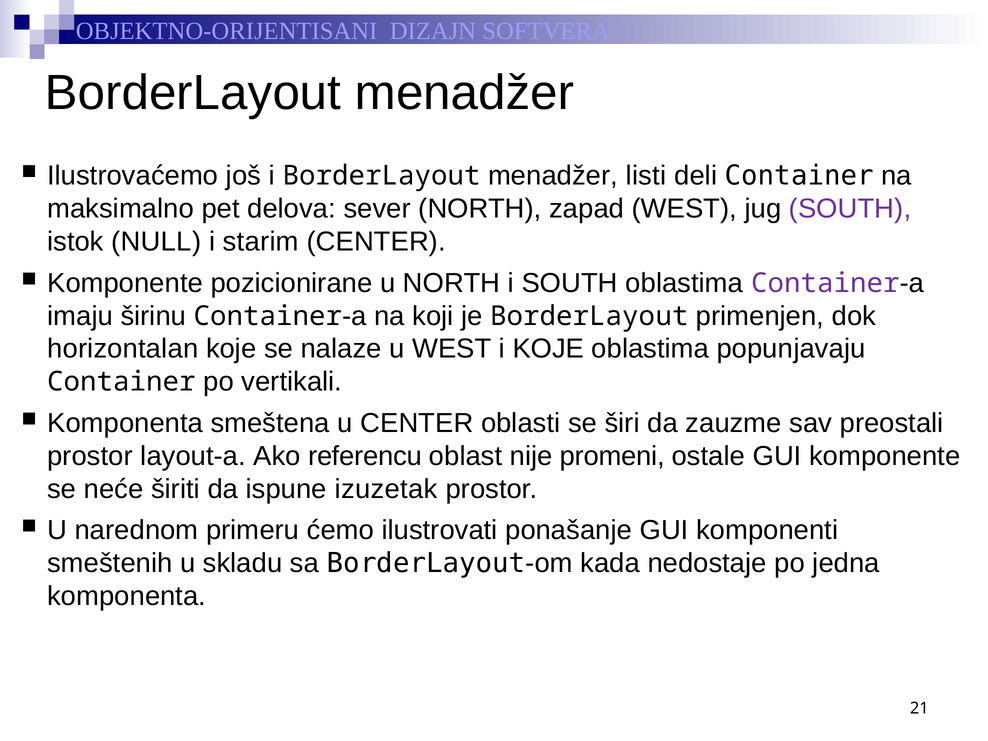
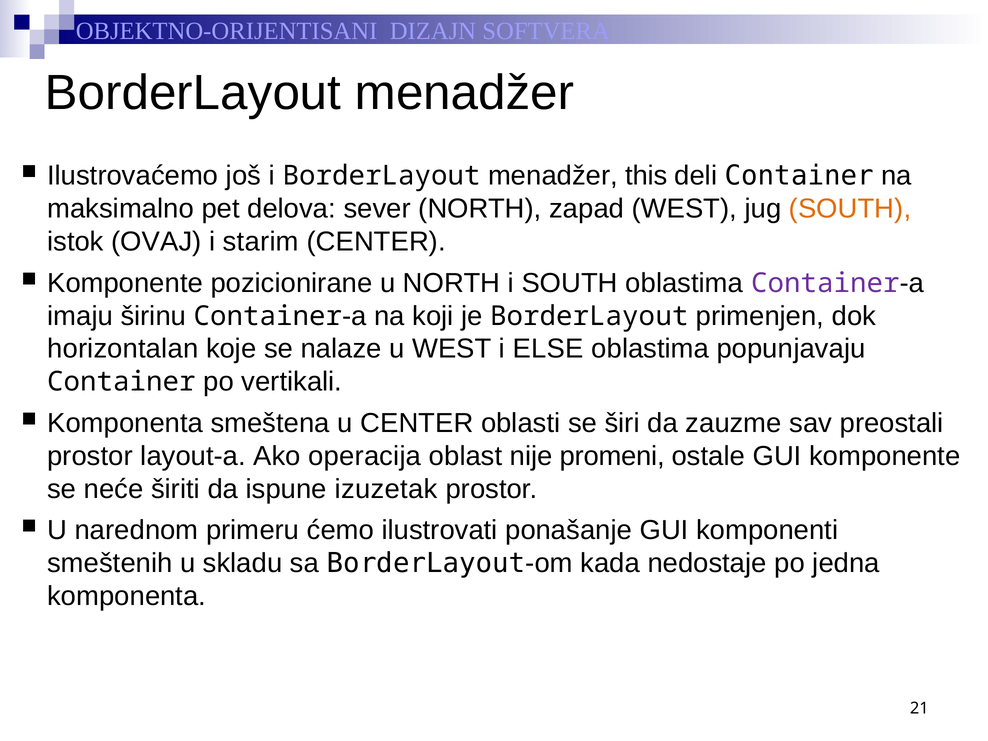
listi: listi -> this (646, 176)
SOUTH colour: purple -> orange (850, 209)
NULL: NULL -> OVAJ (156, 242)
i KOJE: KOJE -> ELSE (548, 349)
referencu: referencu -> operacija (365, 456)
